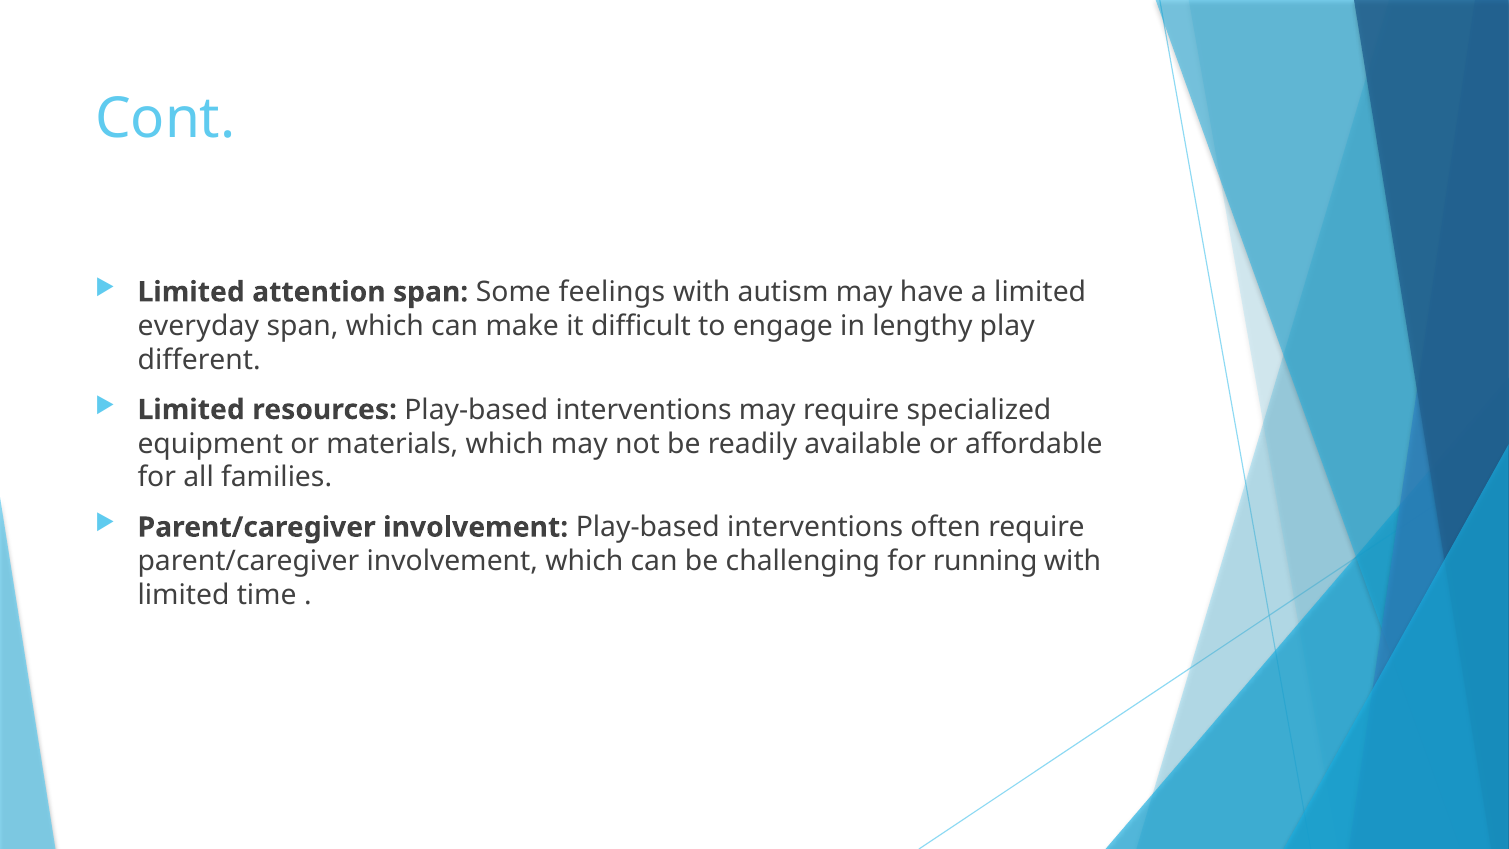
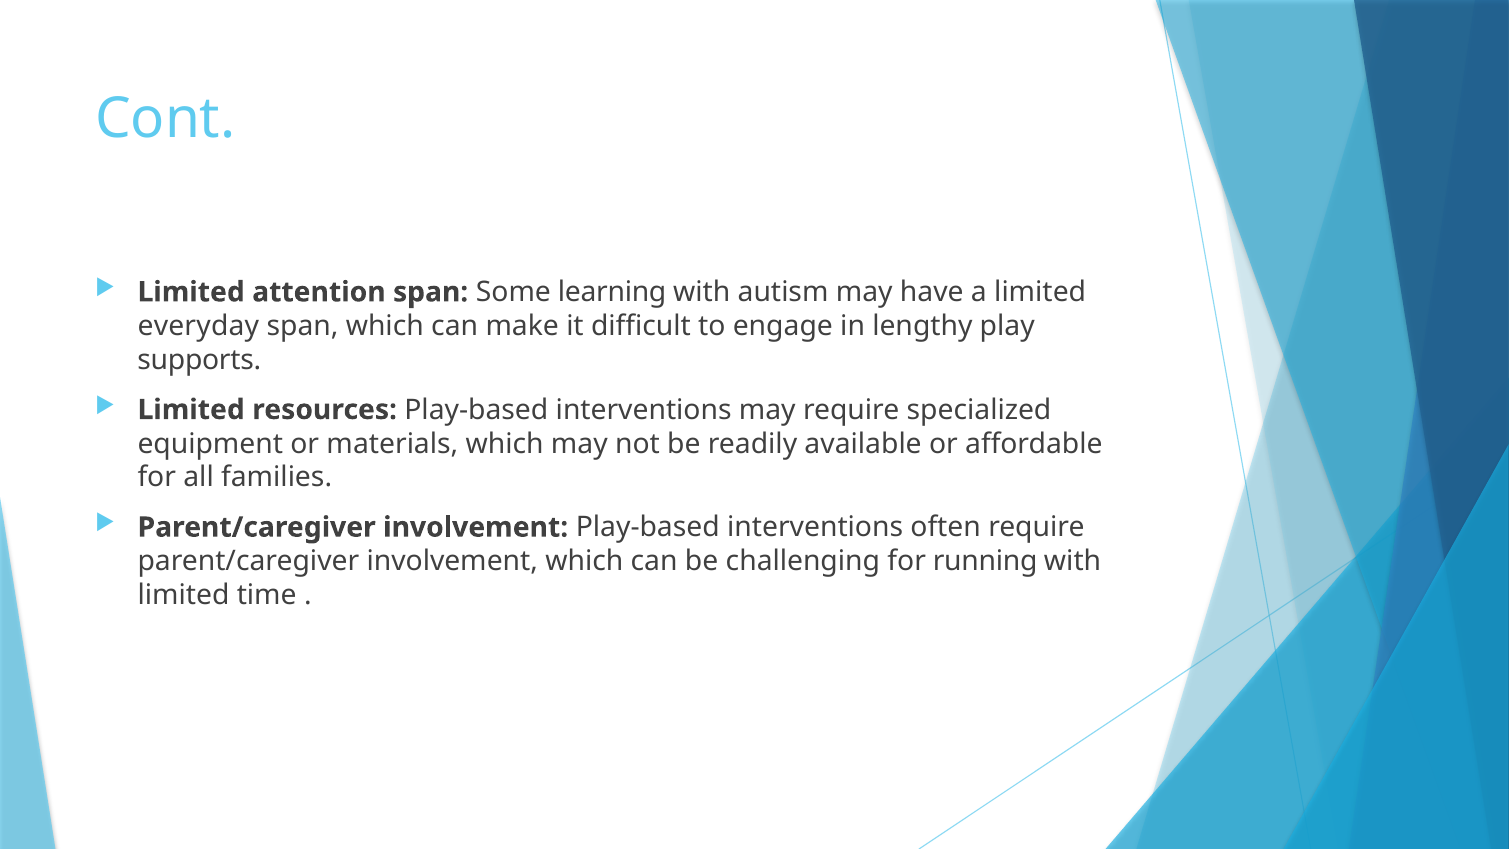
feelings: feelings -> learning (612, 292)
different: different -> supports (199, 360)
